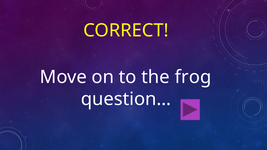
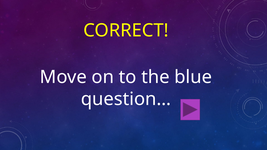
frog: frog -> blue (193, 77)
